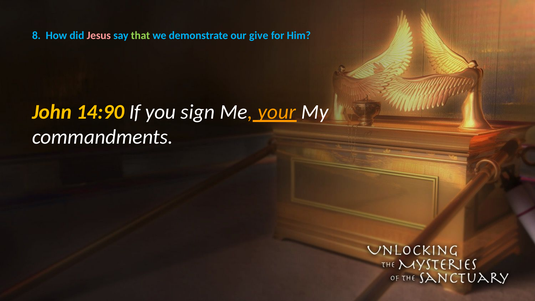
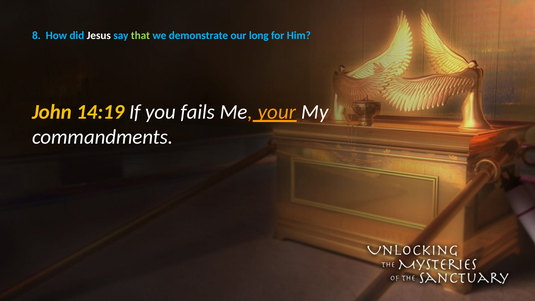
Jesus colour: pink -> white (99, 36)
give: give -> long (259, 36)
14:90: 14:90 -> 14:19 (100, 112)
sign: sign -> fails (198, 112)
